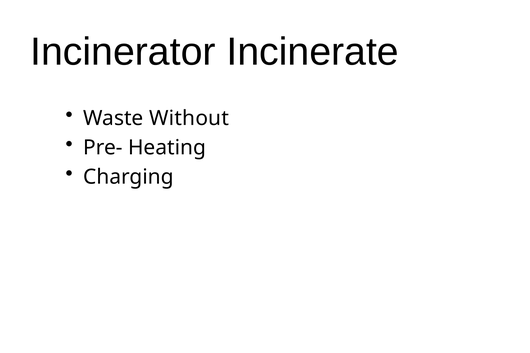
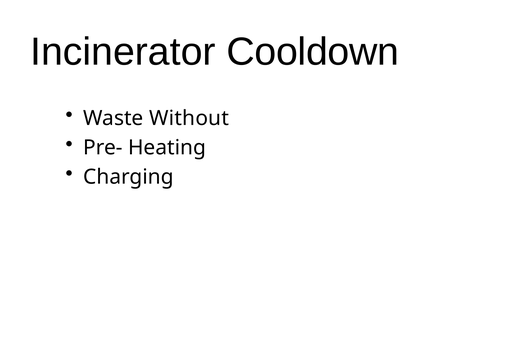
Incinerate: Incinerate -> Cooldown (313, 52)
